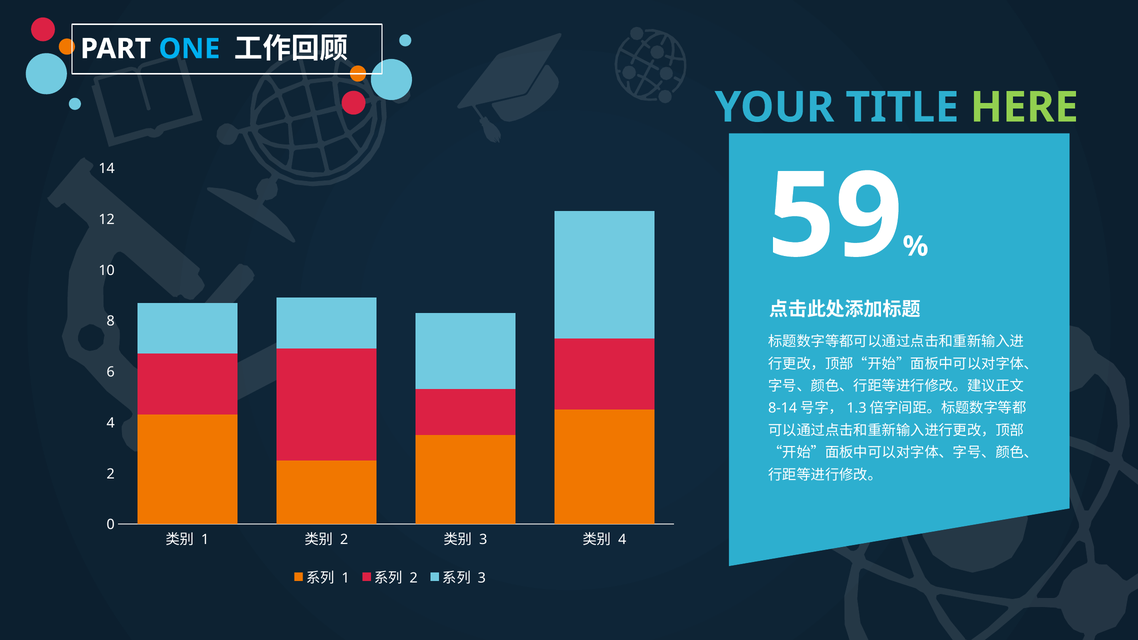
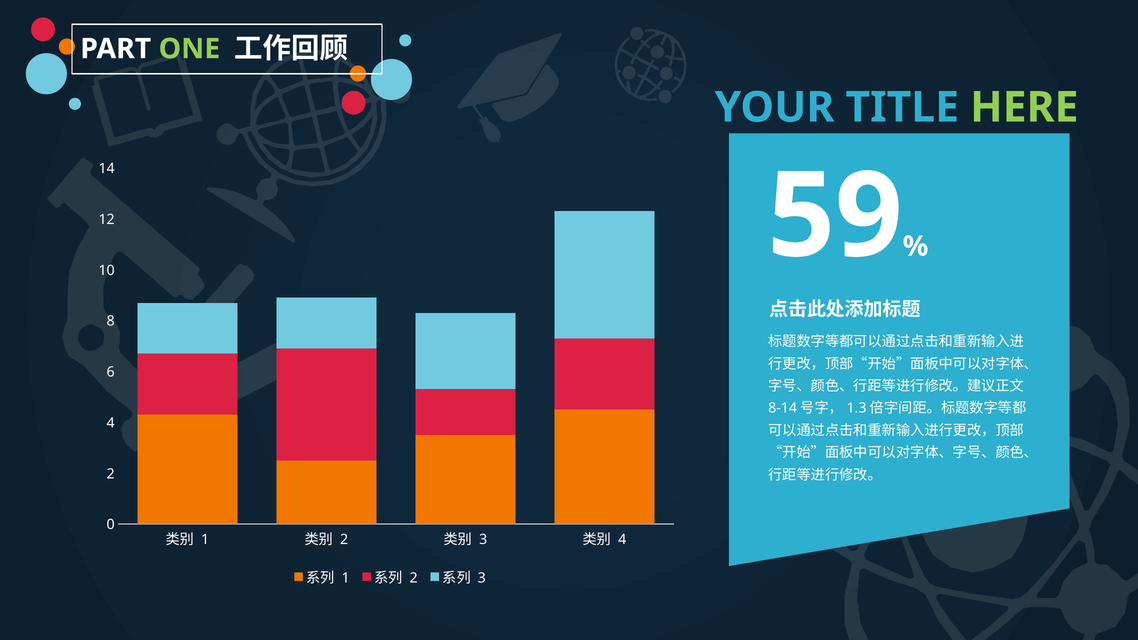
ONE colour: light blue -> light green (189, 49)
